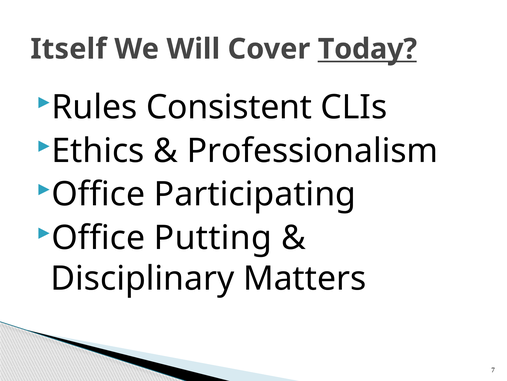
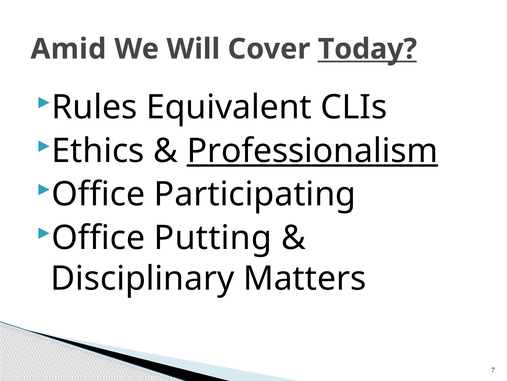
Itself: Itself -> Amid (68, 49)
Consistent: Consistent -> Equivalent (229, 107)
Professionalism underline: none -> present (312, 151)
